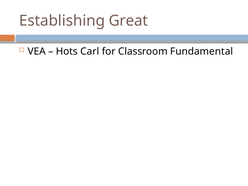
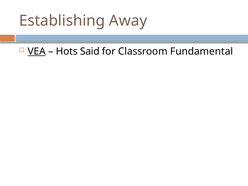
Great: Great -> Away (128, 21)
VEA underline: none -> present (37, 51)
Carl: Carl -> Said (90, 51)
